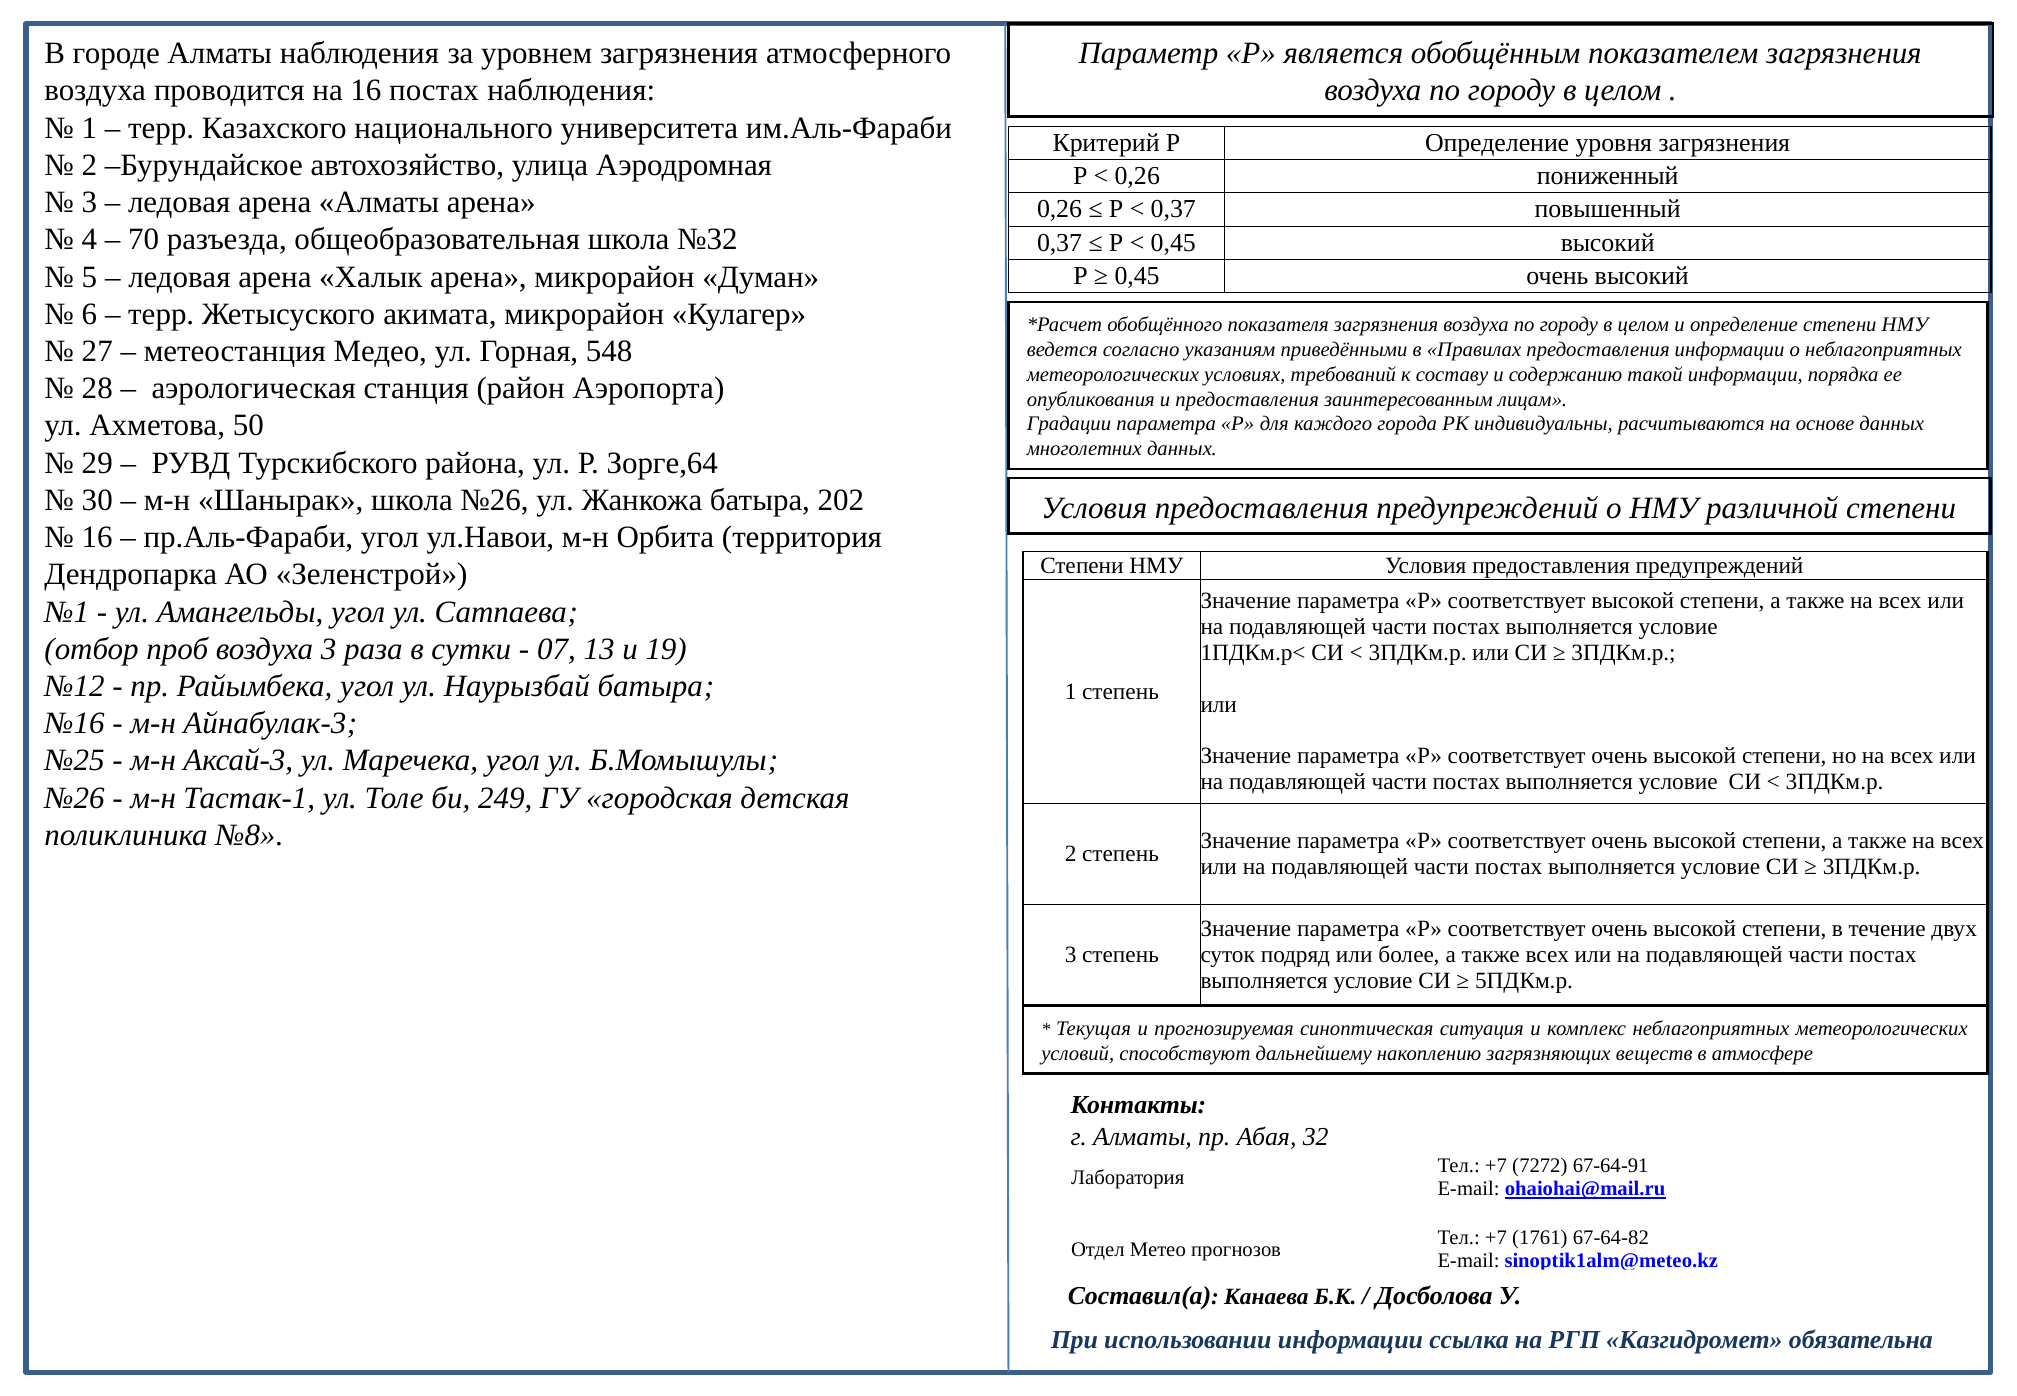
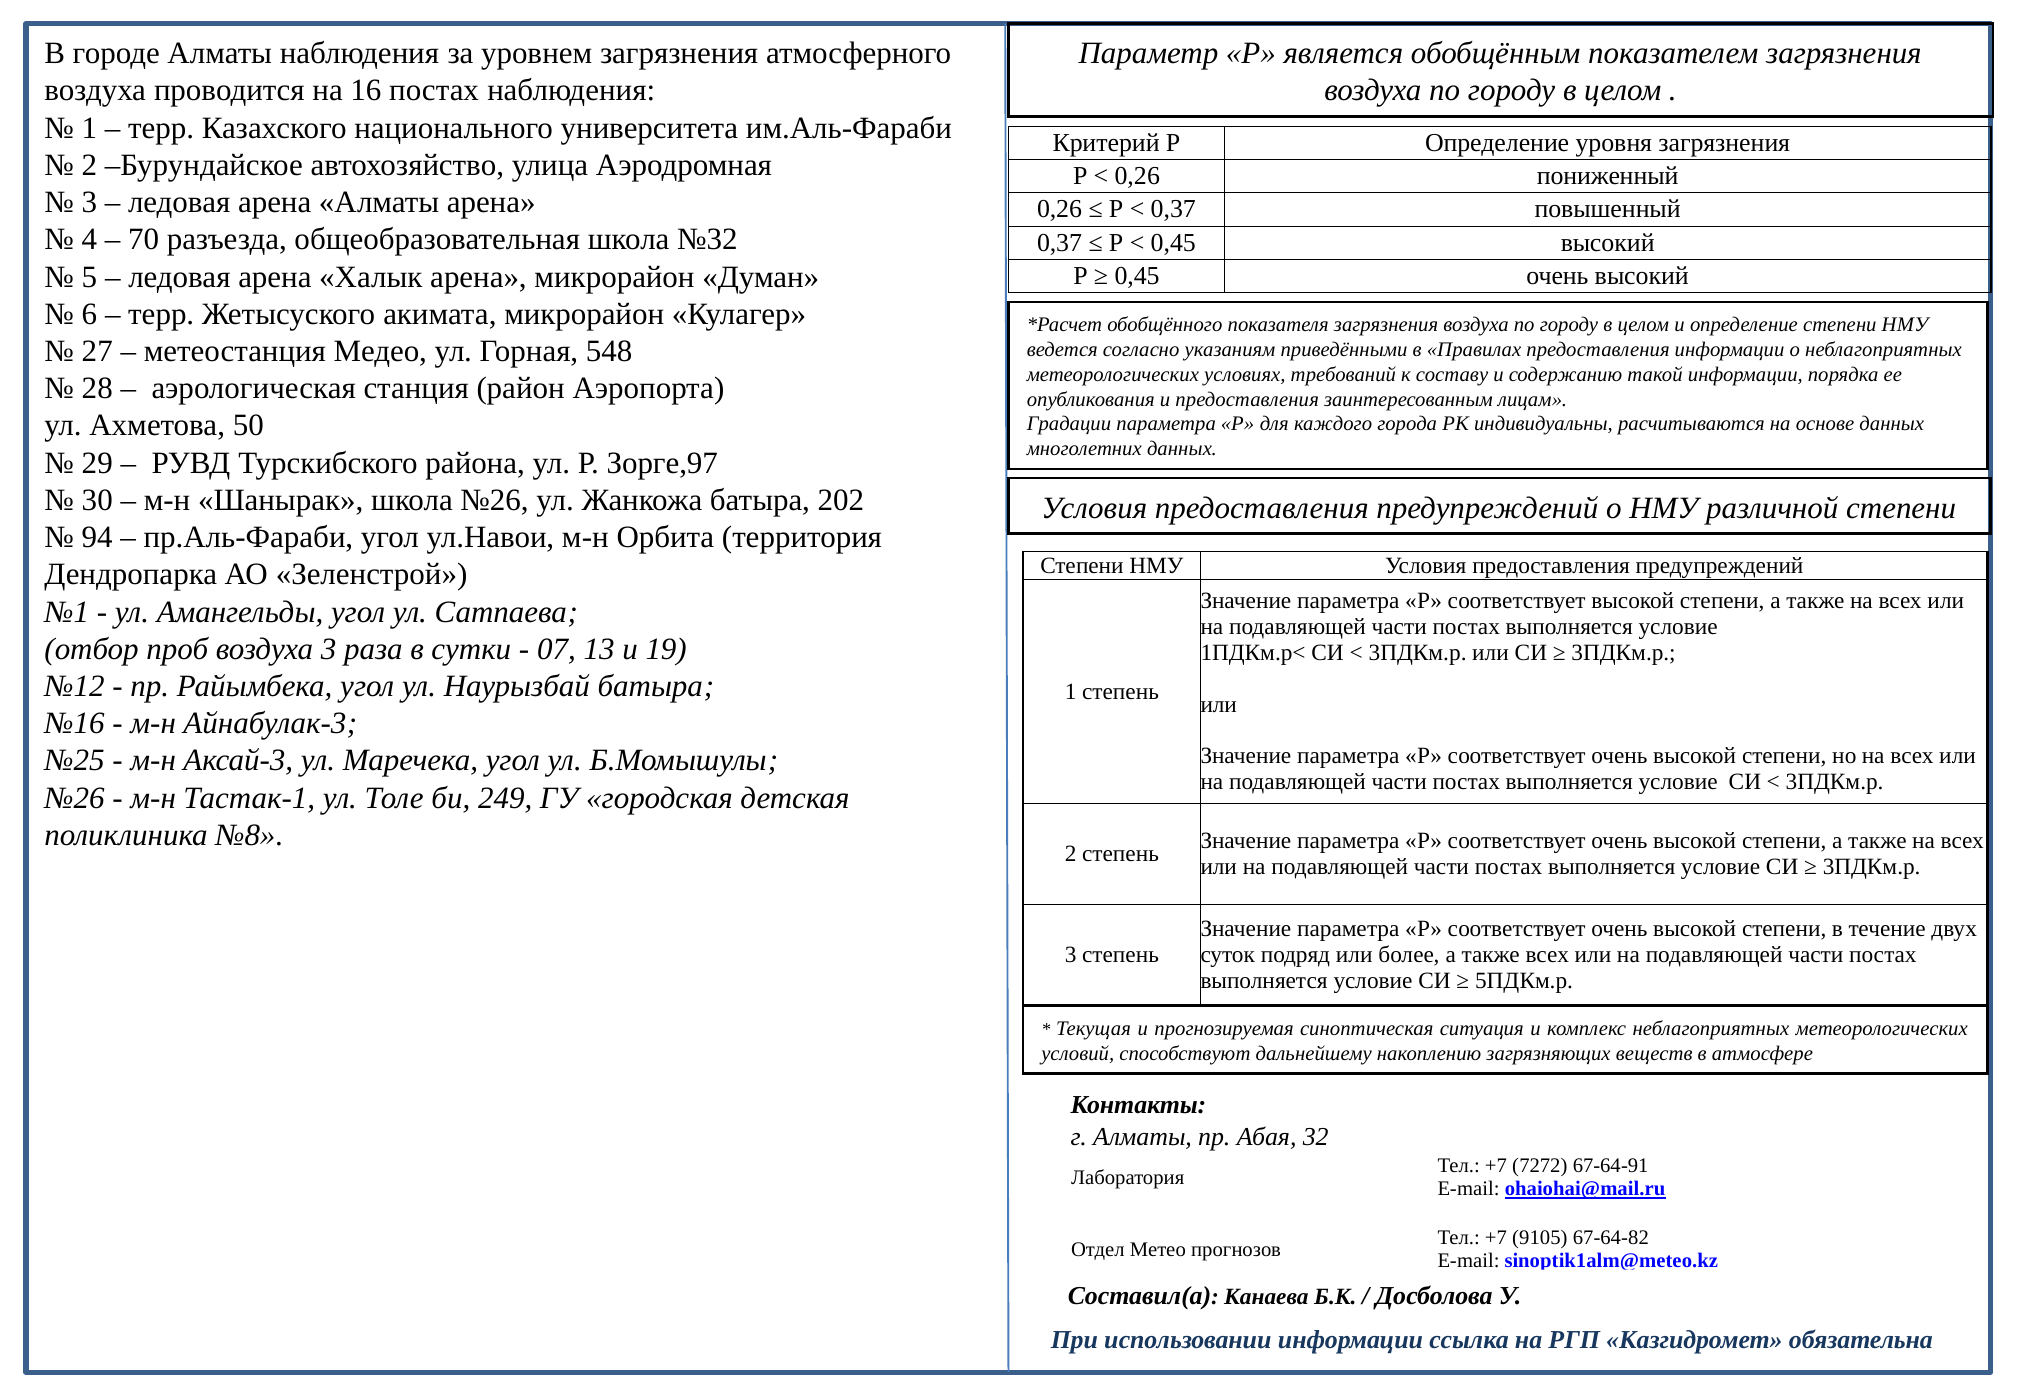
Зорге,64: Зорге,64 -> Зорге,97 (662, 463)
16: 16 -> 94 (97, 538)
1761: 1761 -> 9105 (1540, 1238)
